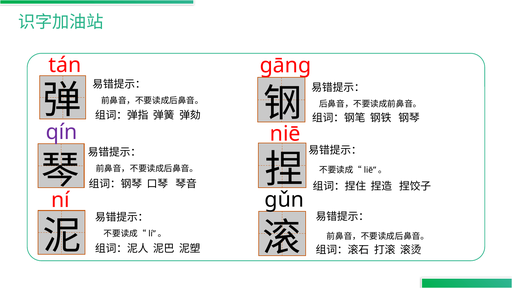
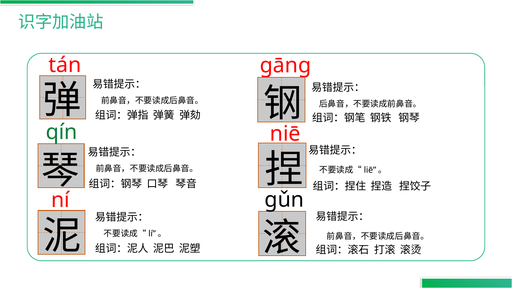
qín colour: purple -> green (62, 132)
